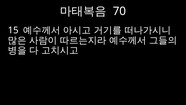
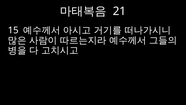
70: 70 -> 21 (119, 11)
